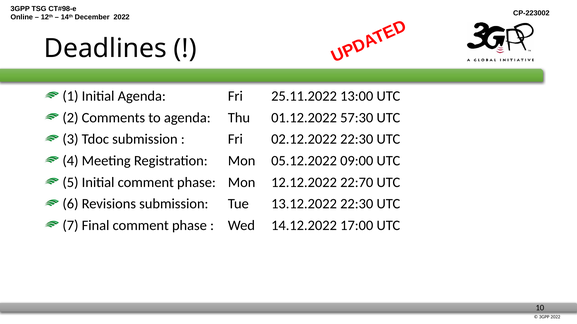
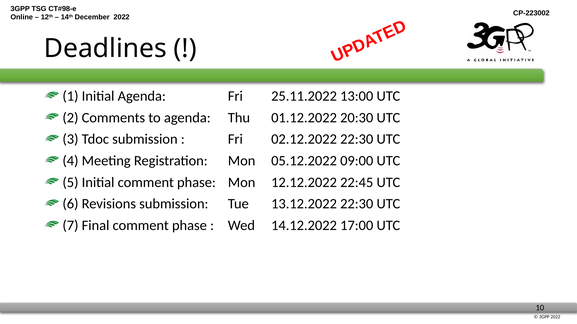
57:30: 57:30 -> 20:30 (357, 118)
22:70: 22:70 -> 22:45 (357, 183)
